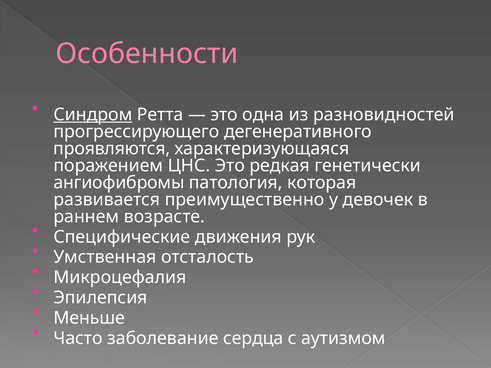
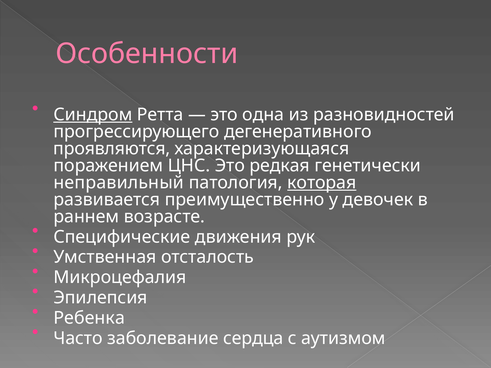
ангиофибромы: ангиофибромы -> неправильный (119, 183)
которая underline: none -> present (322, 183)
Меньше: Меньше -> Ребенка (89, 318)
